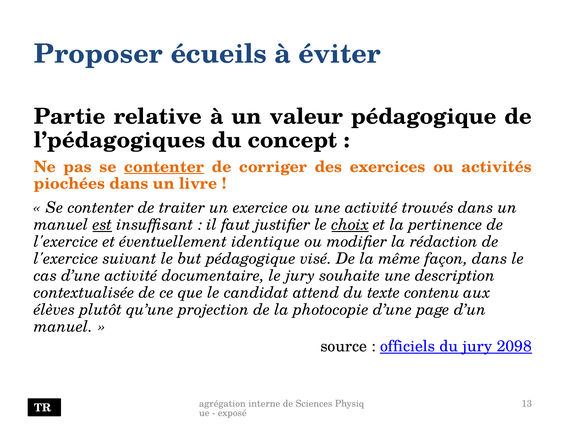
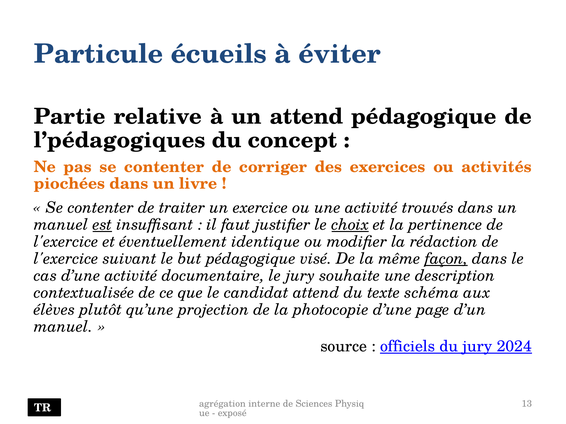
Proposer: Proposer -> Particule (99, 54)
un valeur: valeur -> attend (306, 117)
contenter underline: present -> none (164, 167)
façon underline: none -> present (446, 259)
contenu: contenu -> schéma (432, 293)
2098: 2098 -> 2024 (514, 347)
